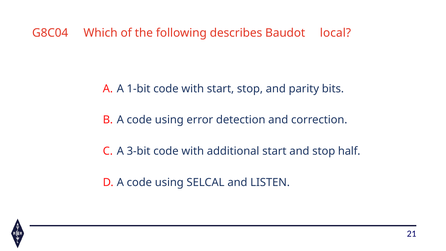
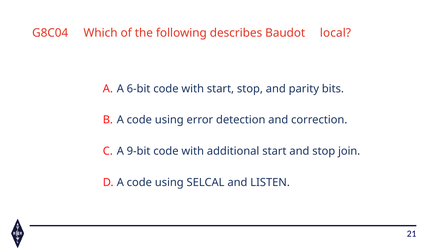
1-bit: 1-bit -> 6-bit (139, 89)
3-bit: 3-bit -> 9-bit (139, 151)
half: half -> join (349, 151)
